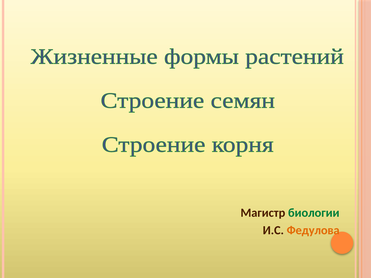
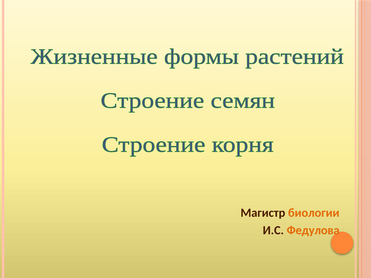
биологии colour: green -> orange (314, 213)
